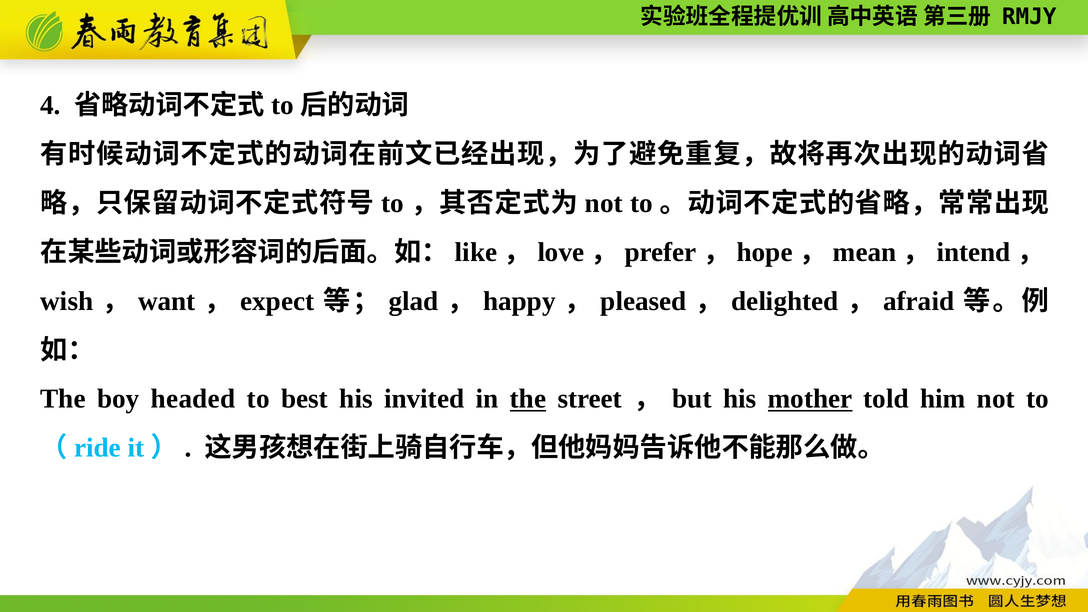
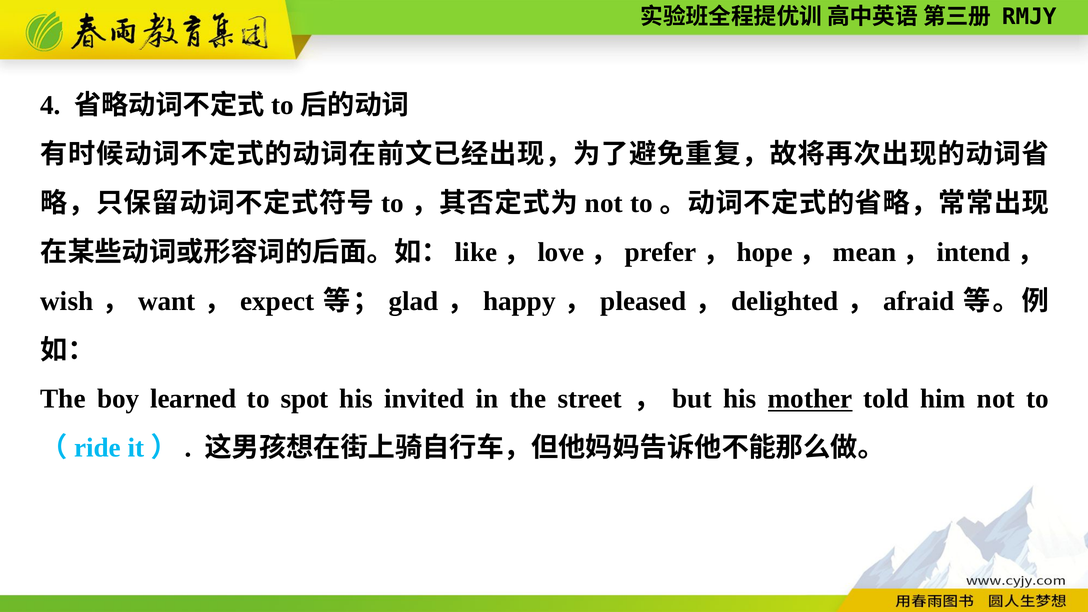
headed: headed -> learned (193, 399)
best: best -> spot (305, 399)
the underline: present -> none (528, 399)
